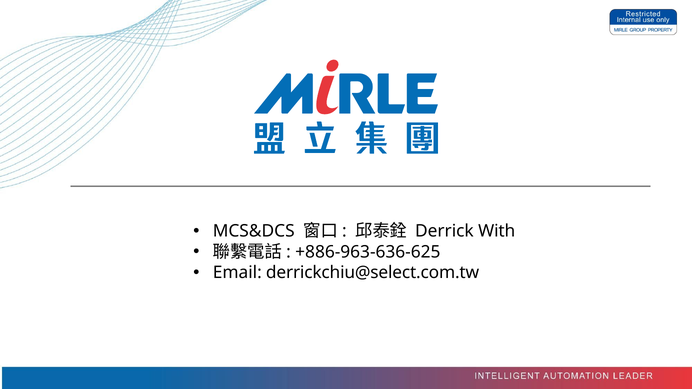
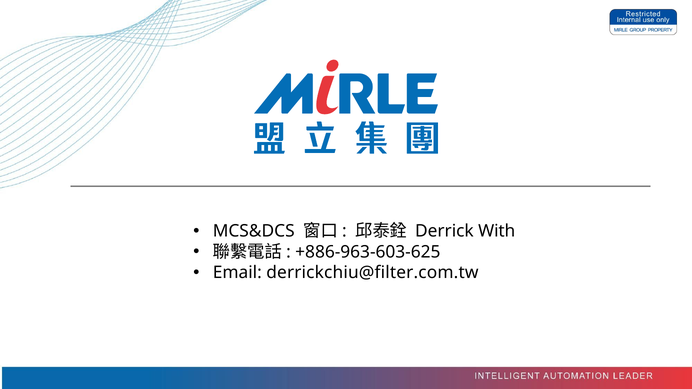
+886-963-636-625: +886-963-636-625 -> +886-963-603-625 (368, 252)
derrickchiu@select.com.tw: derrickchiu@select.com.tw -> derrickchiu@filter.com.tw (372, 273)
